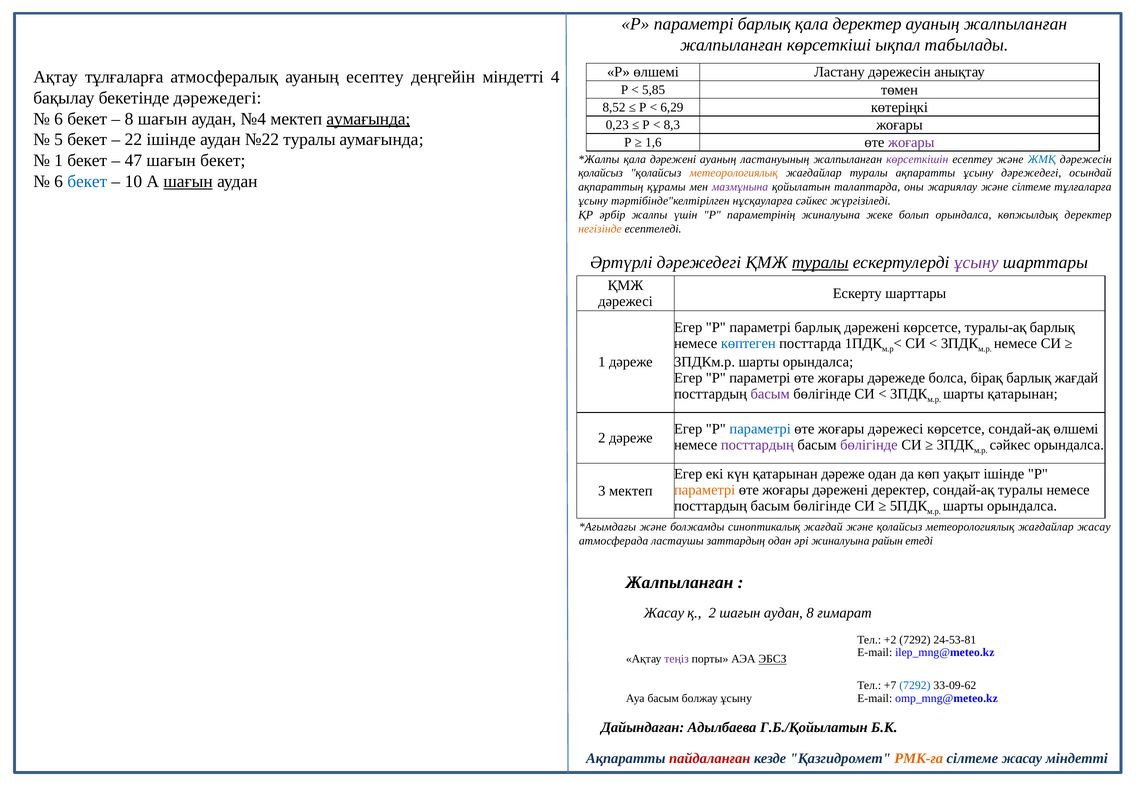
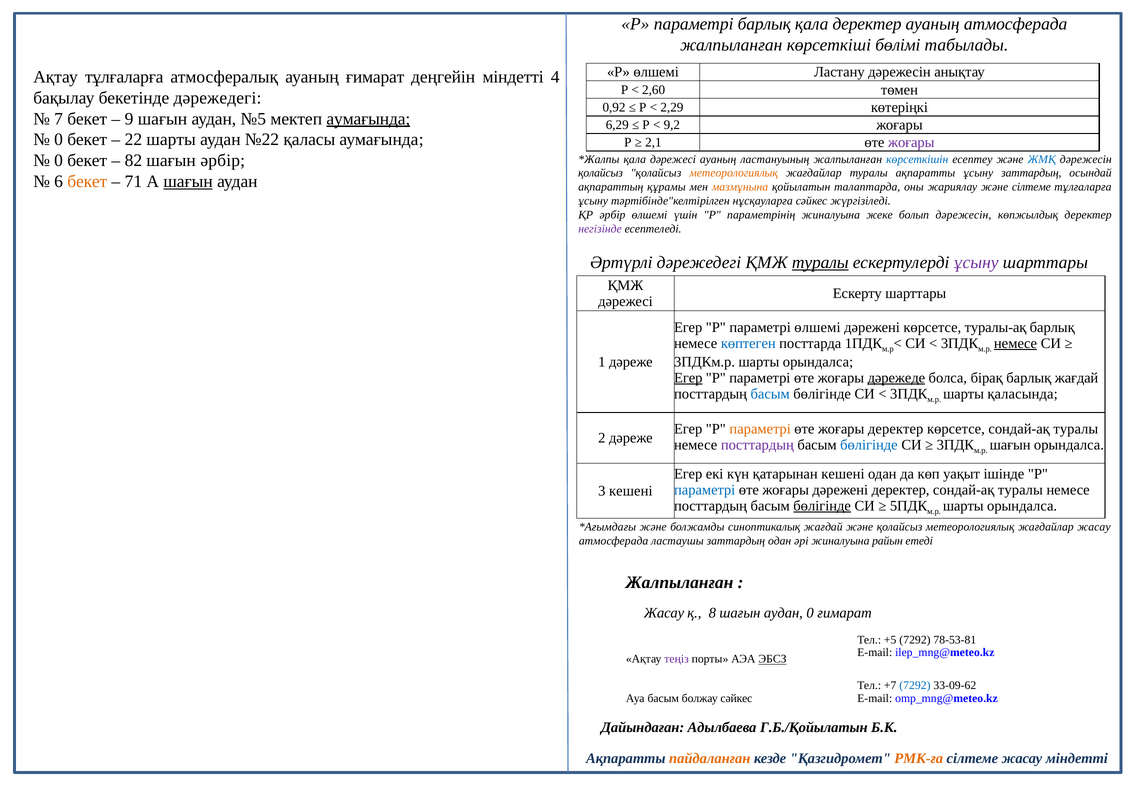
ауаның жалпыланған: жалпыланған -> атмосферада (1016, 24)
ықпал: ықпал -> бөлімі (898, 45)
ауаның есептеу: есептеу -> ғимарат (375, 77)
5,85: 5,85 -> 2,60 (654, 90)
8,52: 8,52 -> 0,92 (614, 107)
6,29: 6,29 -> 2,29 (672, 107)
6: 6 -> 7 (59, 119)
8: 8 -> 9 (129, 119)
№4: №4 -> №5 (253, 119)
0,23: 0,23 -> 6,29 (617, 125)
8,3: 8,3 -> 9,2 (672, 125)
5: 5 -> 0 (59, 140)
22 ішінде: ішінде -> шарты (171, 140)
№22 туралы: туралы -> қаласы (309, 140)
1,6: 1,6 -> 2,1 (653, 142)
1: 1 -> 0 (59, 161)
47: 47 -> 82 (133, 161)
шағын бекет: бекет -> әрбір (223, 161)
қала дәрежені: дәрежені -> дәрежесі (673, 159)
көрсеткішін colour: purple -> blue (917, 159)
ұсыну дәрежедегі: дәрежедегі -> заттардың (1031, 173)
бекет colour: blue -> orange (87, 182)
10: 10 -> 71 (133, 182)
мазмұнына colour: purple -> orange (740, 187)
әрбір жалпы: жалпы -> өлшемі (650, 215)
болып орындалса: орындалса -> дәрежесін (963, 215)
негізінде colour: orange -> purple (600, 229)
Егер Р параметрі барлық: барлық -> өлшемі (817, 327)
немесе underline: none -> present (1015, 344)
Егер underline: none -> present (688, 378)
дәрежеде underline: none -> present (896, 378)
басым colour: purple -> blue (770, 394)
шарты қатарынан: қатарынан -> қаласында (1023, 394)
параметрі colour: blue -> orange (760, 429)
жоғары дәрежесі: дәрежесі -> деректер (896, 429)
көрсетсе сондай-ақ өлшемі: өлшемі -> туралы (1076, 429)
бөлігінде colour: purple -> blue (869, 445)
сәйкес: сәйкес -> шағын (1010, 445)
қатарынан дәреже: дәреже -> кешені (843, 474)
параметрі colour: orange -> blue (705, 490)
3 мектеп: мектеп -> кешені (631, 491)
бөлігінде underline: none -> present (822, 506)
қ 2: 2 -> 8 (712, 613)
аудан 8: 8 -> 0 (810, 613)
+2: +2 -> +5 (890, 640)
24-53-81: 24-53-81 -> 78-53-81 (955, 640)
болжау ұсыну: ұсыну -> сәйкес (736, 699)
пайдаланған colour: red -> orange (710, 759)
